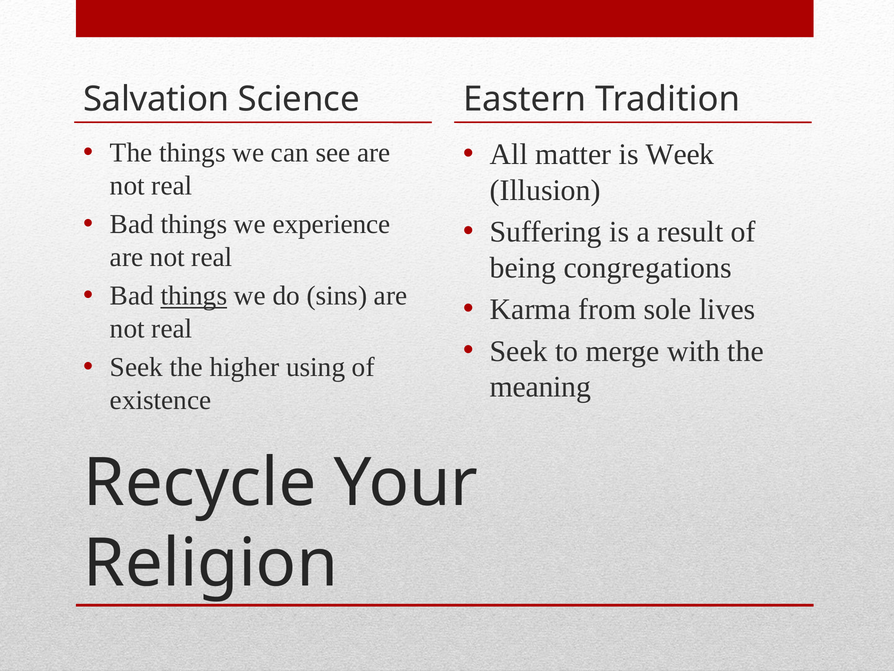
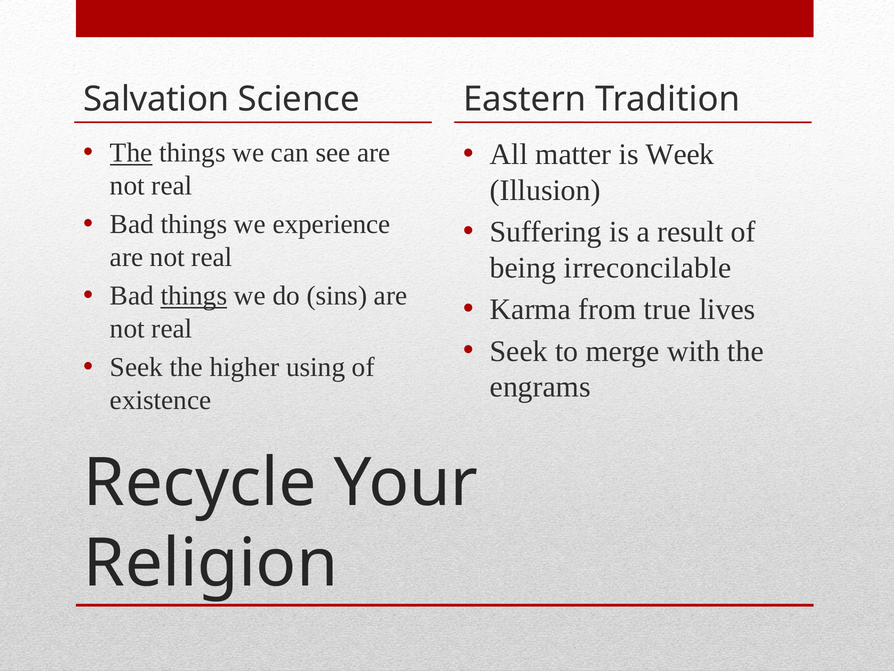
The underline: none -> present (131, 153)
congregations: congregations -> irreconcilable (648, 268)
sole: sole -> true (667, 309)
meaning: meaning -> engrams (540, 387)
